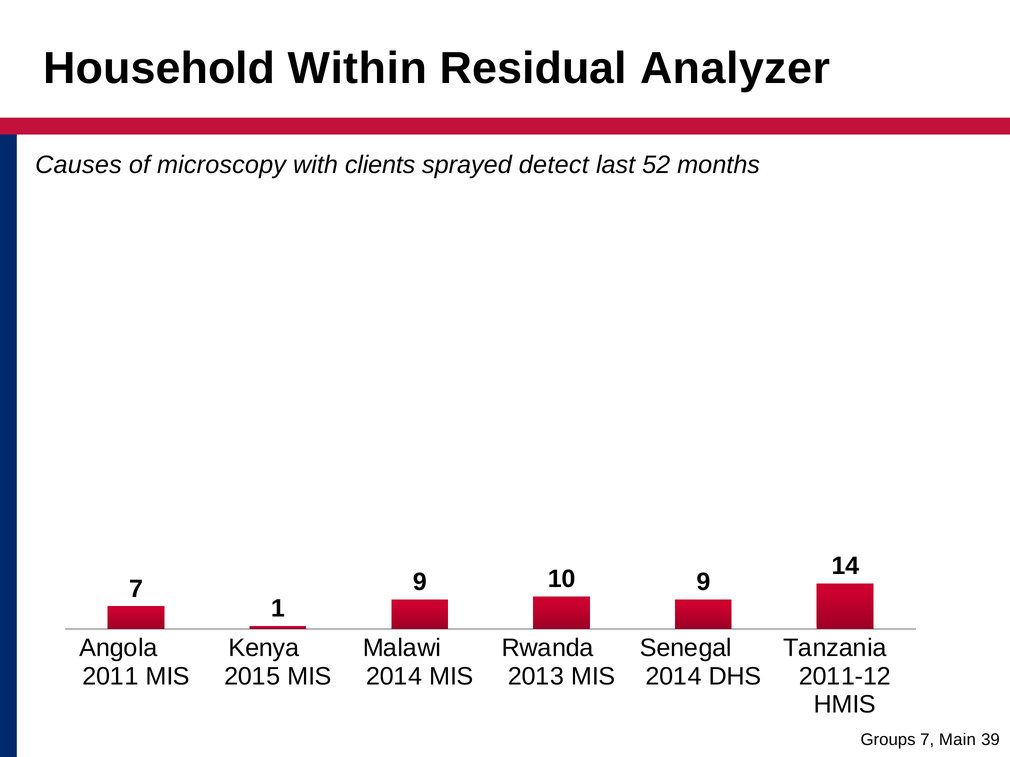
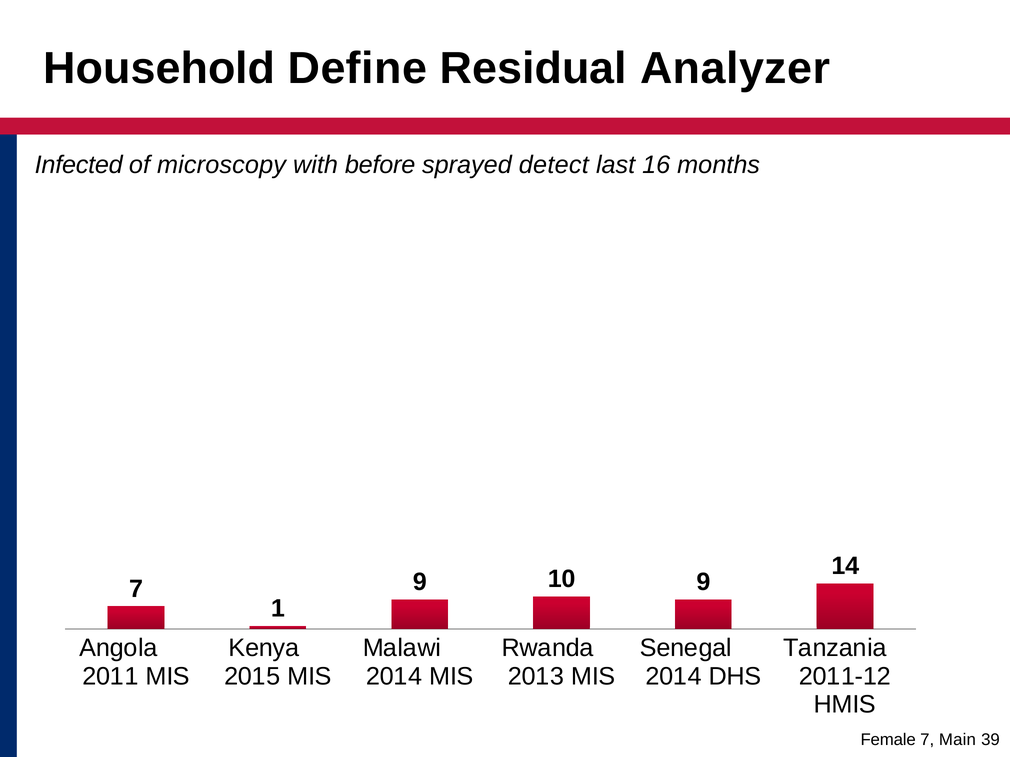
Within: Within -> Define (357, 68)
Causes: Causes -> Infected (79, 165)
clients: clients -> before (380, 165)
52: 52 -> 16 (656, 165)
Groups: Groups -> Female (888, 740)
